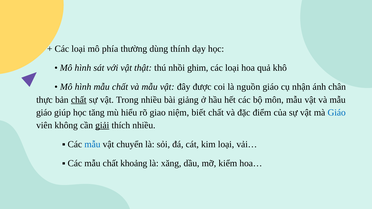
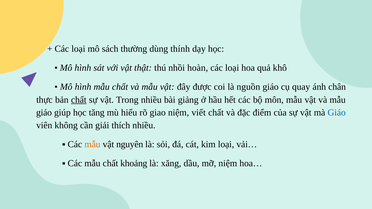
phía: phía -> sách (110, 49)
ghim: ghim -> hoàn (198, 68)
nhận: nhận -> quay (301, 87)
biết: biết -> viết (199, 113)
giải underline: present -> none (102, 125)
mẫu colour: blue -> orange (92, 145)
chuyển: chuyển -> nguyên (130, 145)
mỡ kiểm: kiểm -> niệm (228, 164)
